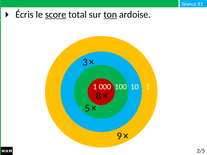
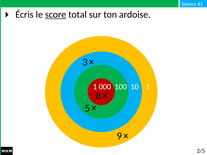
ton underline: present -> none (110, 15)
